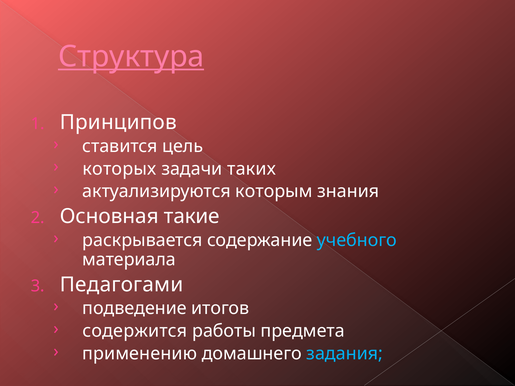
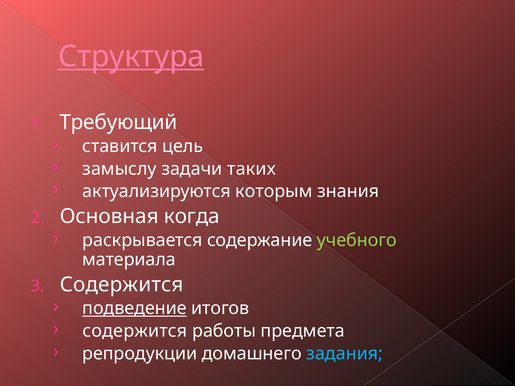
Принципов: Принципов -> Требующий (118, 122)
которых: которых -> замыслу (120, 169)
такие: такие -> когда (192, 217)
учебного colour: light blue -> light green (357, 240)
Педагогами: Педагогами -> Содержится (122, 285)
подведение underline: none -> present (134, 309)
применению: применению -> репродукции (140, 354)
